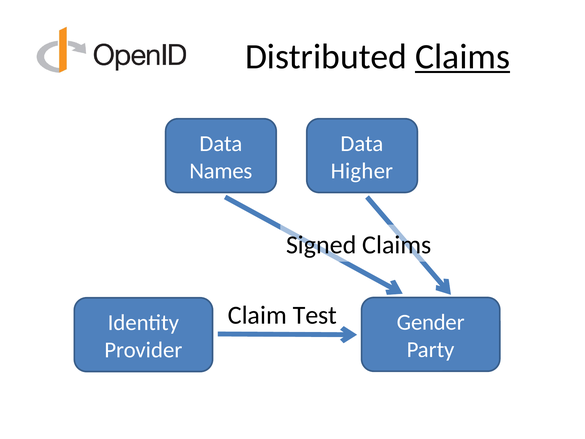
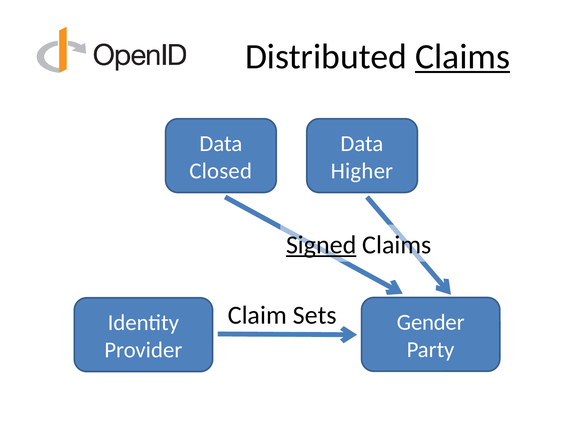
Names: Names -> Closed (221, 171)
Signed underline: none -> present (321, 245)
Test: Test -> Sets (315, 315)
